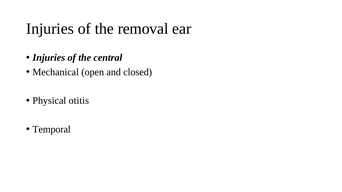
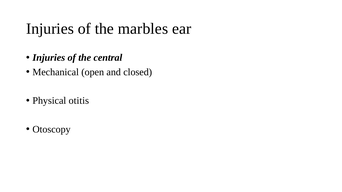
removal: removal -> marbles (143, 29)
Temporal: Temporal -> Otoscopy (52, 130)
